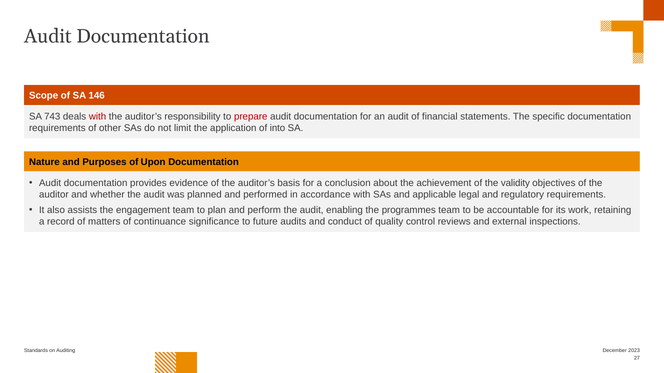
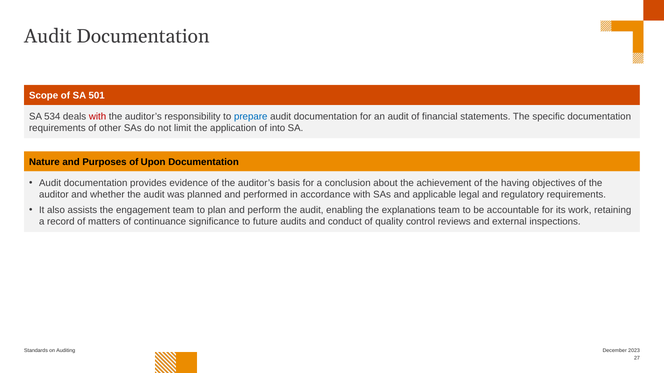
146: 146 -> 501 (97, 96)
743: 743 -> 534 (52, 117)
prepare colour: red -> blue (251, 117)
validity: validity -> having (515, 183)
programmes: programmes -> explanations (409, 210)
